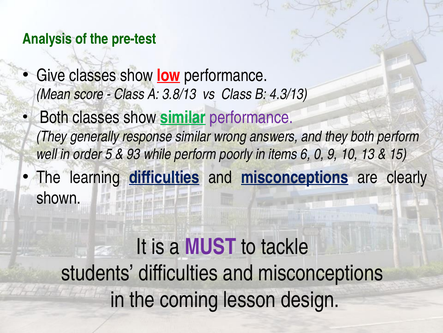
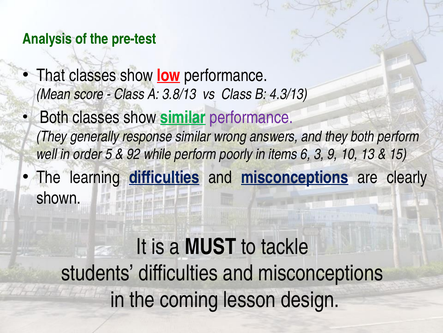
Give: Give -> That (51, 75)
93: 93 -> 92 (134, 154)
0: 0 -> 3 (319, 154)
MUST colour: purple -> black (210, 246)
